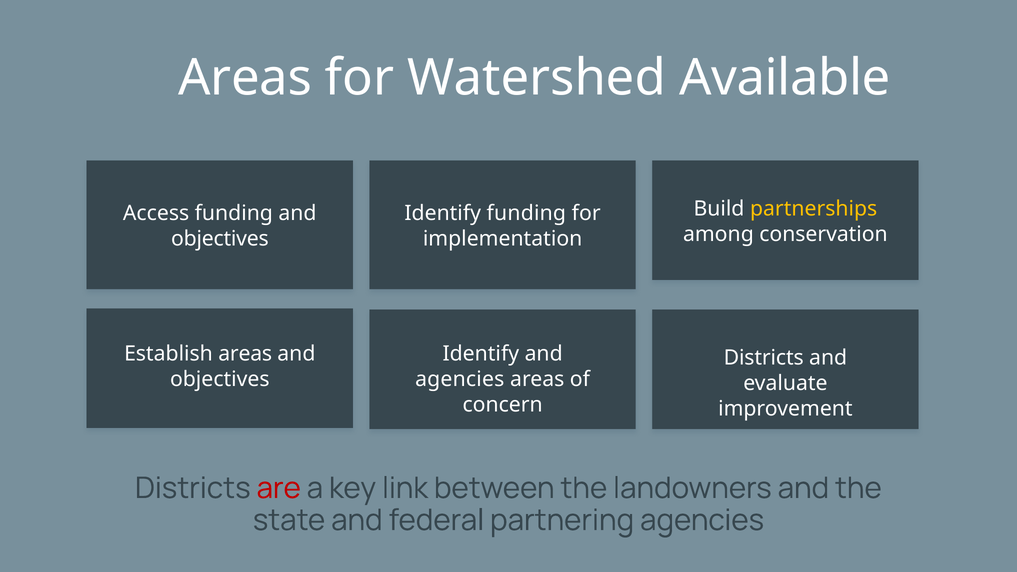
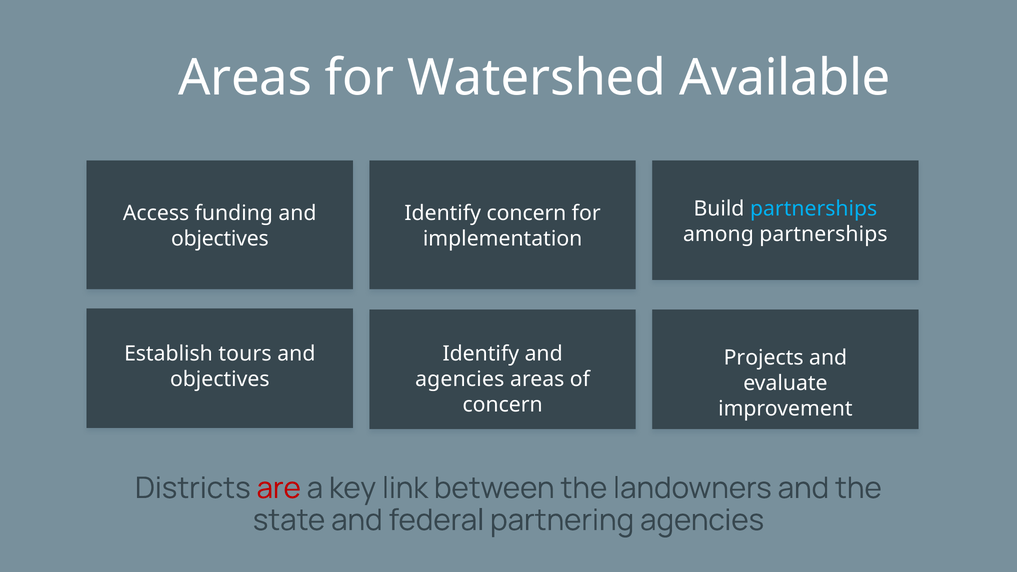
partnerships colour: yellow -> light blue (814, 209)
Identify funding: funding -> concern (526, 213)
among conservation: conservation -> partnerships (823, 234)
Establish areas: areas -> tours (245, 354)
Monitor Districts: Districts -> Projects (764, 358)
